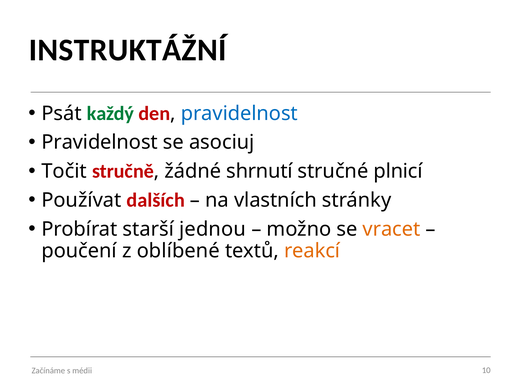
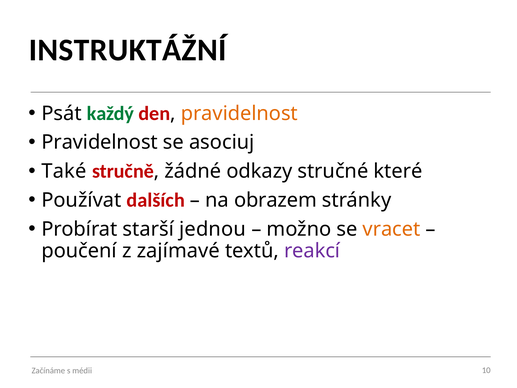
pravidelnost colour: blue -> orange (239, 113)
Točit: Točit -> Také (64, 171)
shrnutí: shrnutí -> odkazy (259, 171)
plnicí: plnicí -> které (398, 171)
vlastních: vlastních -> obrazem (275, 200)
oblíbené: oblíbené -> zajímavé (178, 251)
reakcí colour: orange -> purple (312, 251)
